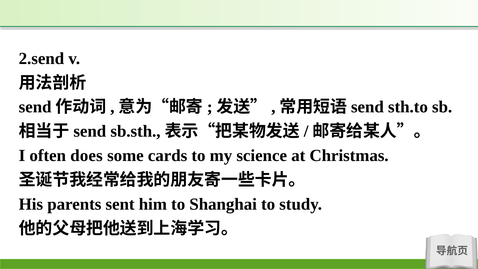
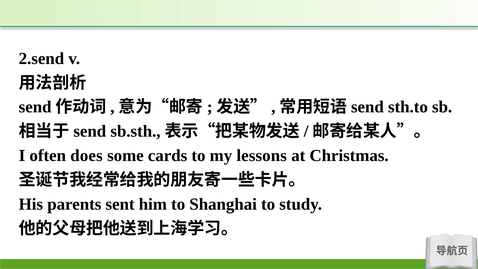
science: science -> lessons (262, 156)
